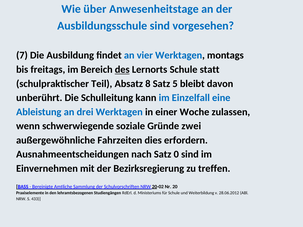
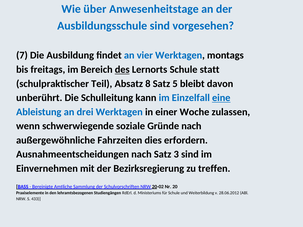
eine underline: none -> present (221, 98)
Gründe zwei: zwei -> nach (191, 126)
0: 0 -> 3 (176, 154)
